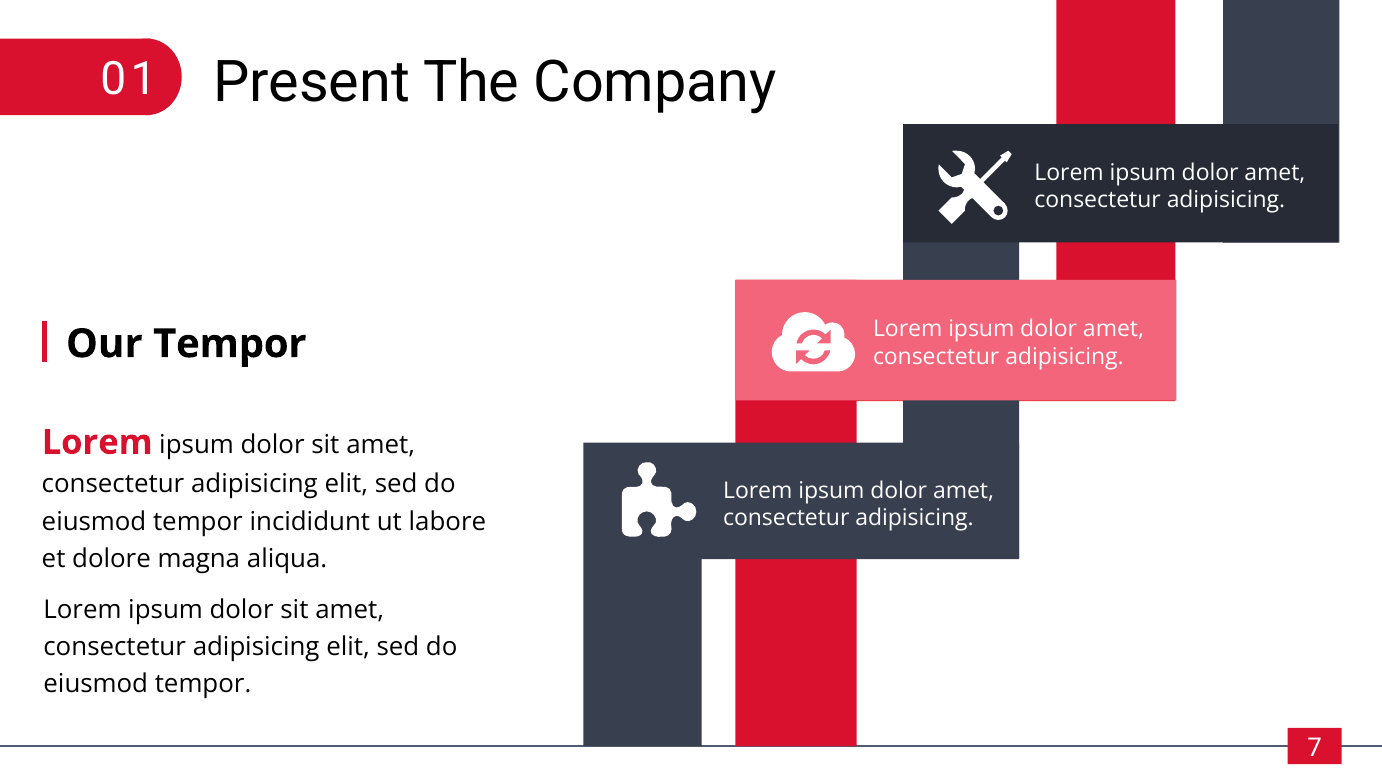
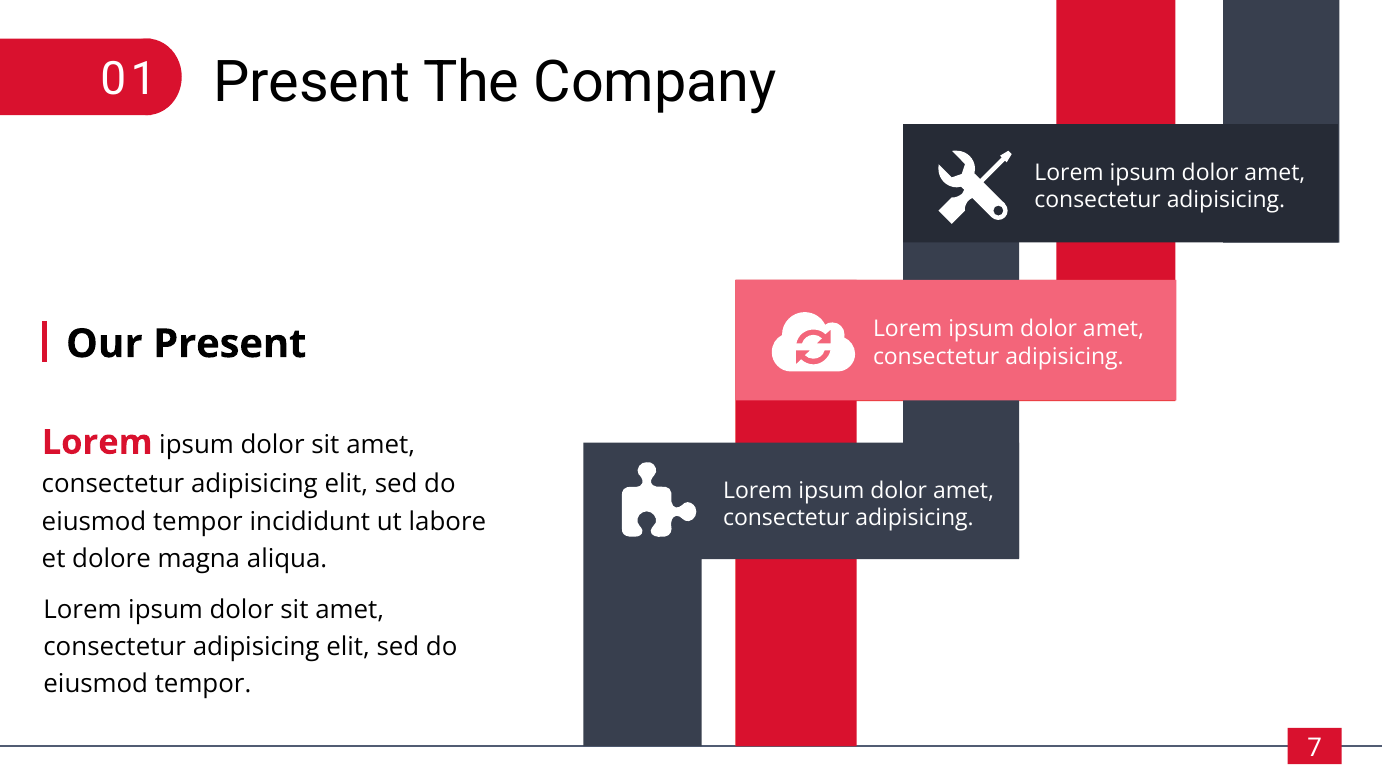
Our Tempor: Tempor -> Present (230, 344)
